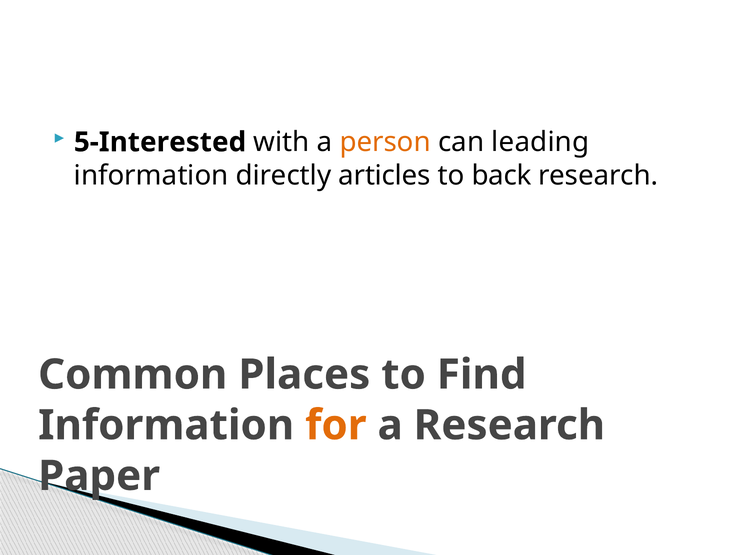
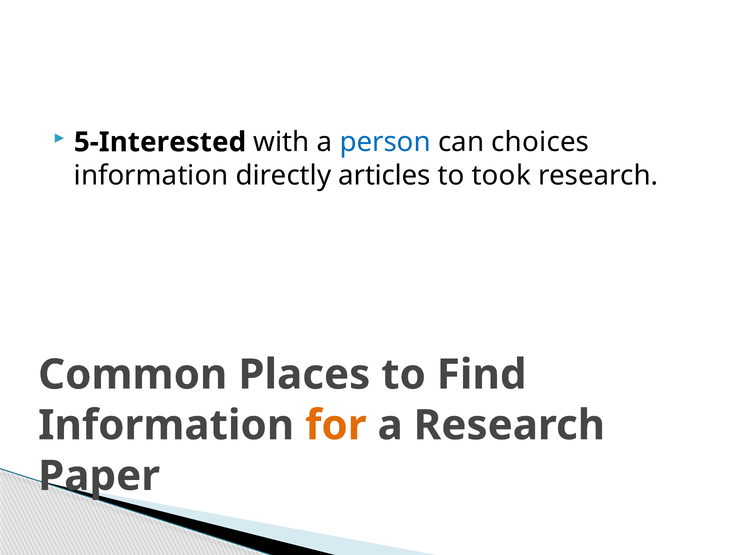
person colour: orange -> blue (385, 142)
leading: leading -> choices (540, 142)
back: back -> took (501, 175)
